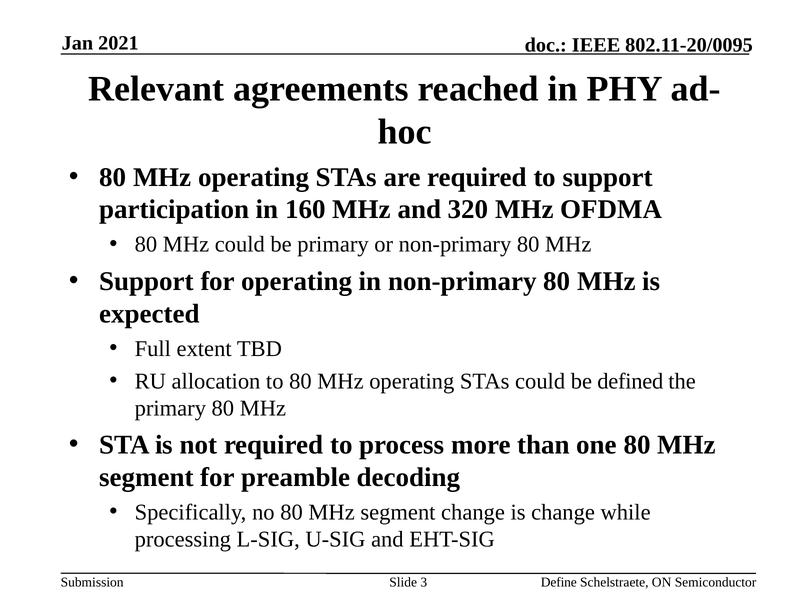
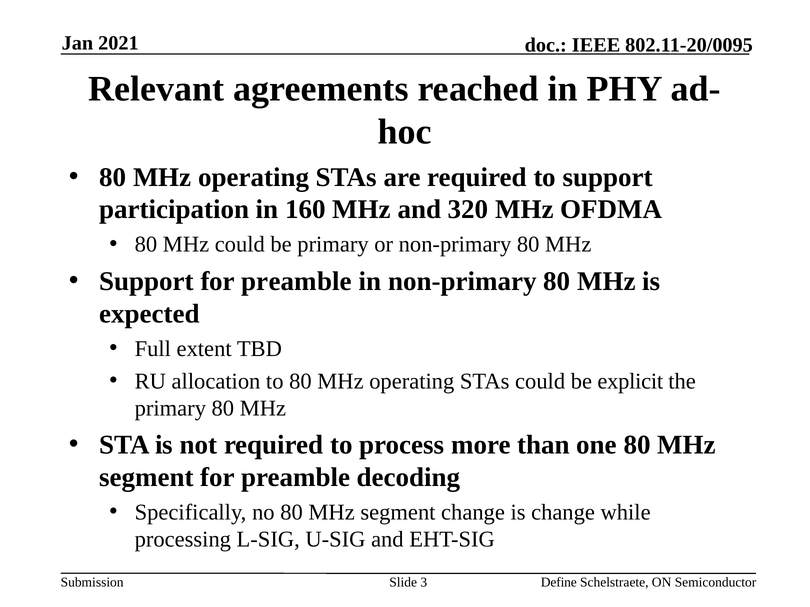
Support for operating: operating -> preamble (297, 281)
defined: defined -> explicit (630, 381)
